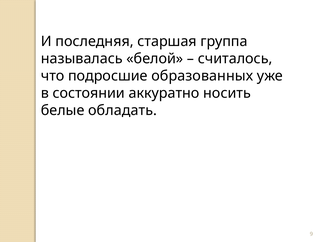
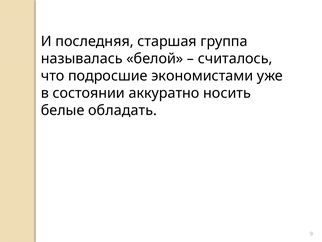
образованных: образованных -> экономистами (202, 76)
